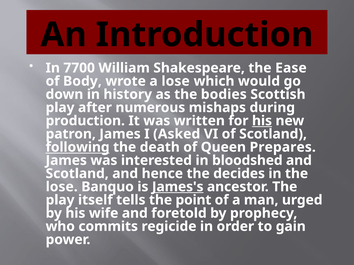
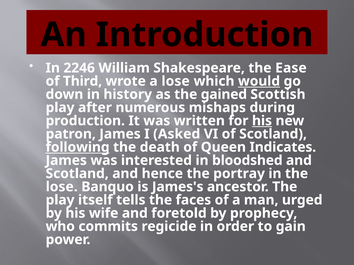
7700: 7700 -> 2246 (79, 68)
Body: Body -> Third (83, 81)
would underline: none -> present (259, 81)
bodies: bodies -> gained (224, 95)
Prepares: Prepares -> Indicates (283, 147)
decides: decides -> portray (239, 174)
James's underline: present -> none (178, 187)
point: point -> faces (193, 200)
